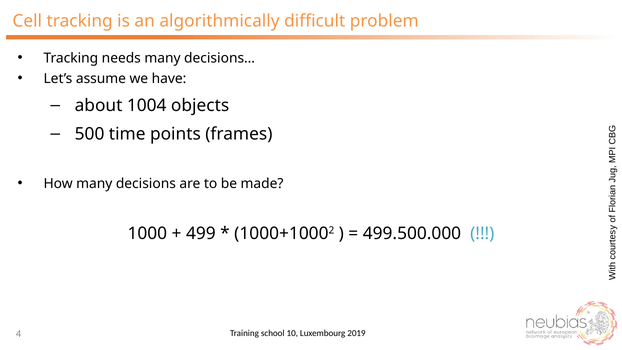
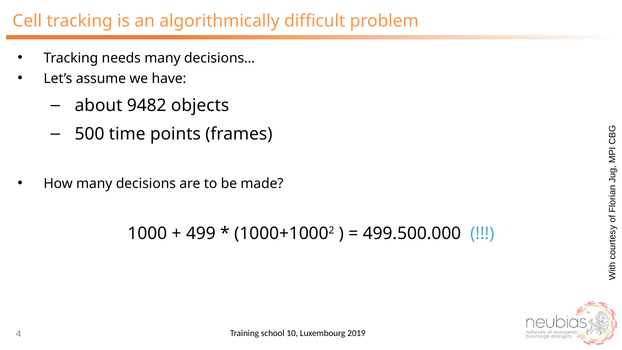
1004: 1004 -> 9482 (147, 105)
